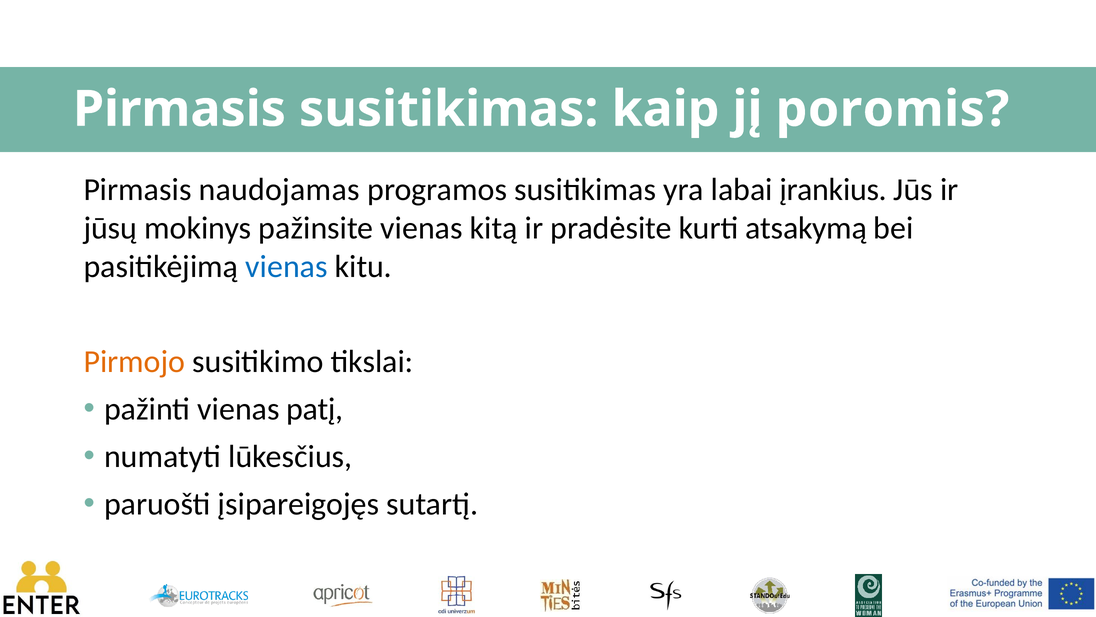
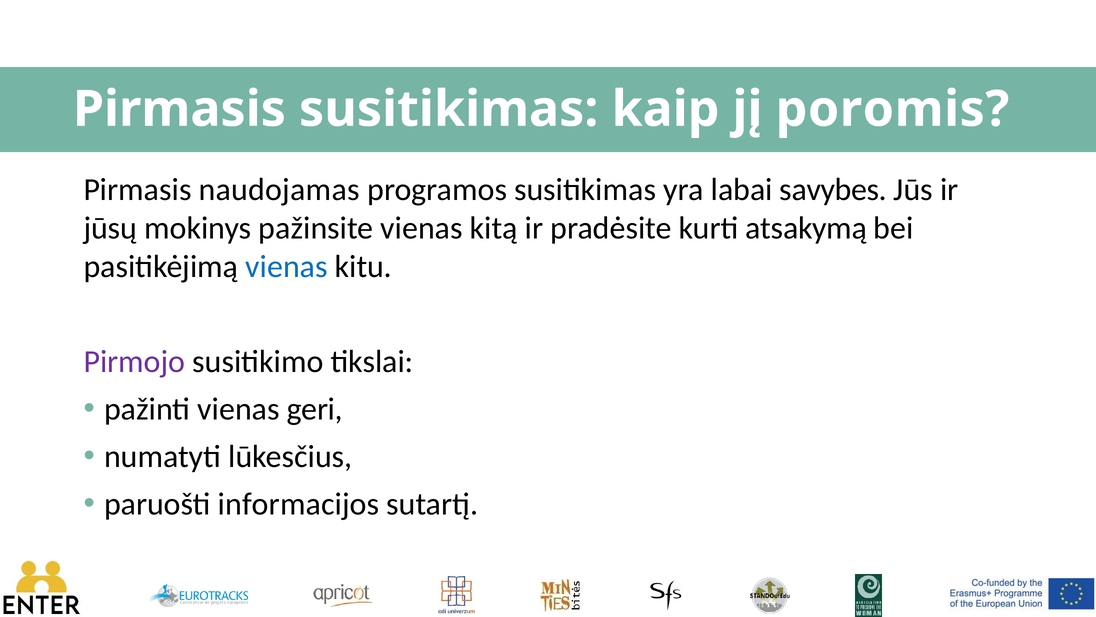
įrankius: įrankius -> savybes (833, 190)
Pirmojo colour: orange -> purple (134, 361)
patį: patį -> geri (315, 409)
įsipareigojęs: įsipareigojęs -> informacijos (299, 504)
